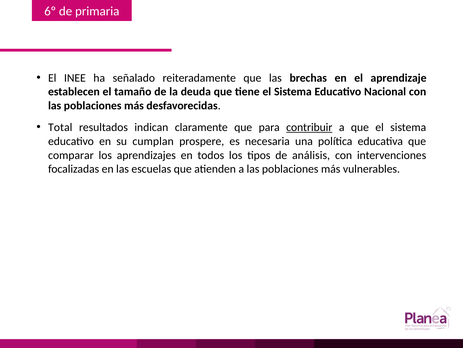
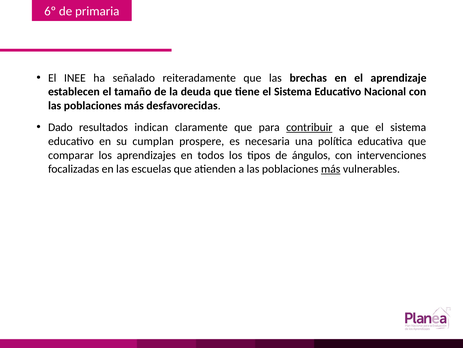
Total: Total -> Dado (60, 127)
análisis: análisis -> ángulos (311, 155)
más underline: none -> present (331, 169)
